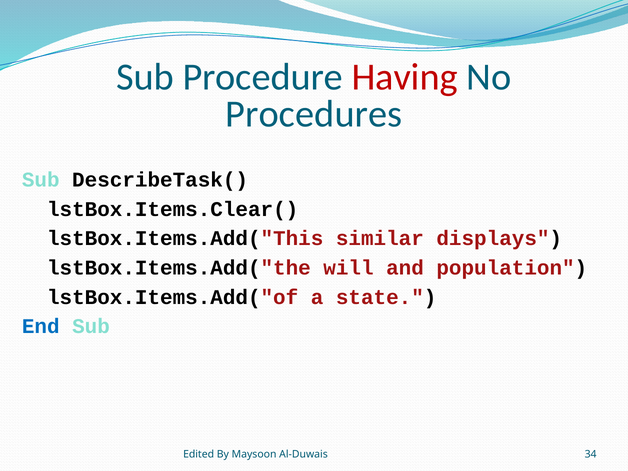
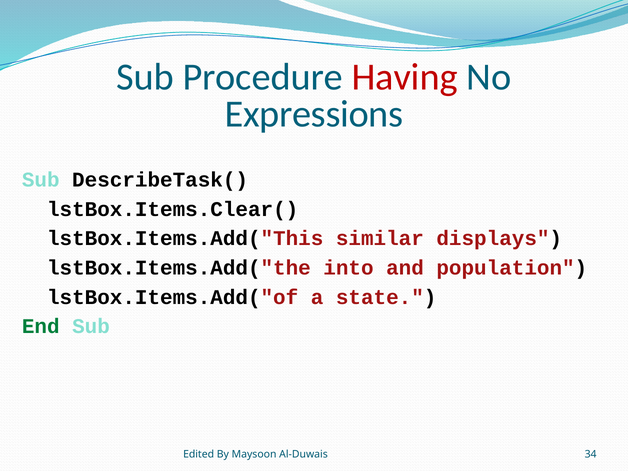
Procedures: Procedures -> Expressions (314, 114)
will: will -> into (348, 268)
End colour: blue -> green (41, 326)
